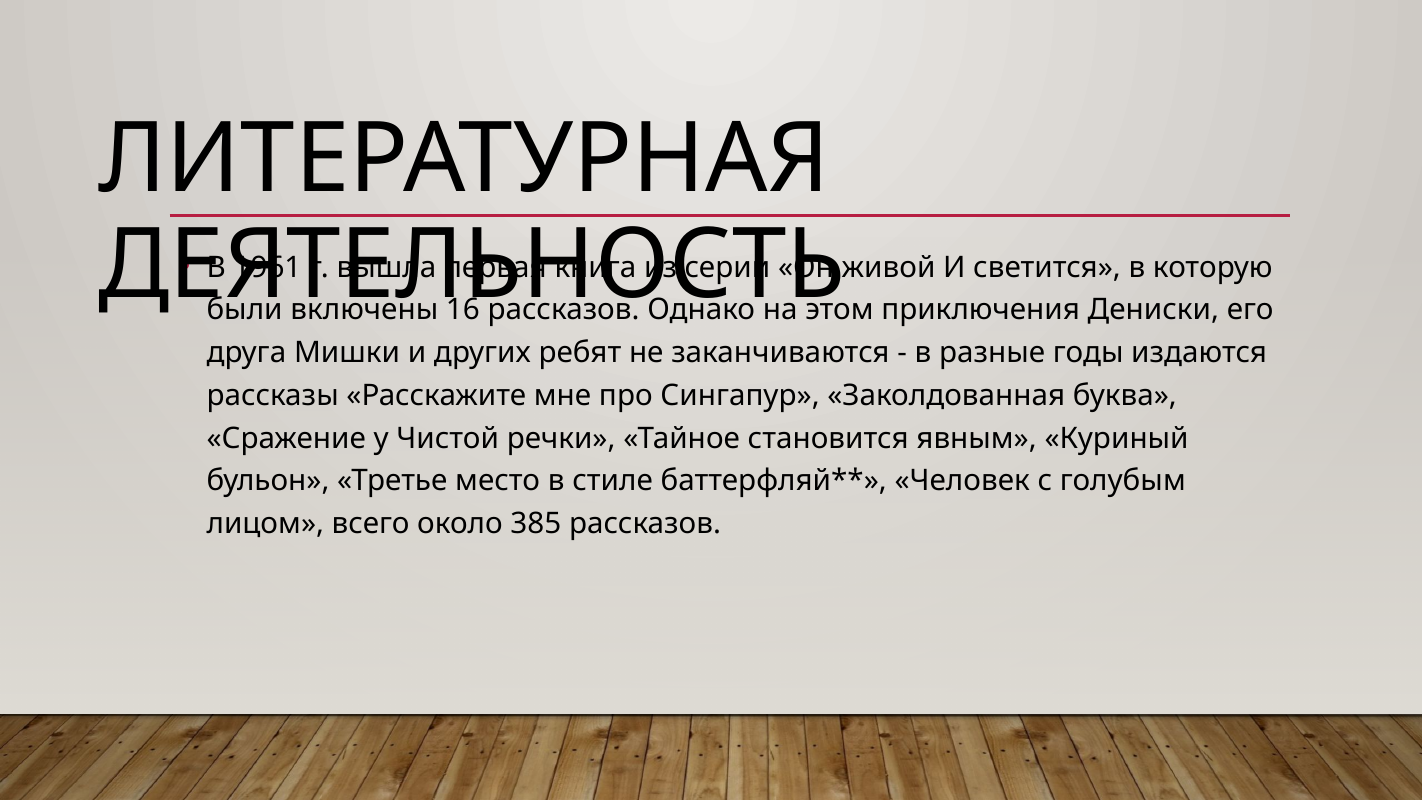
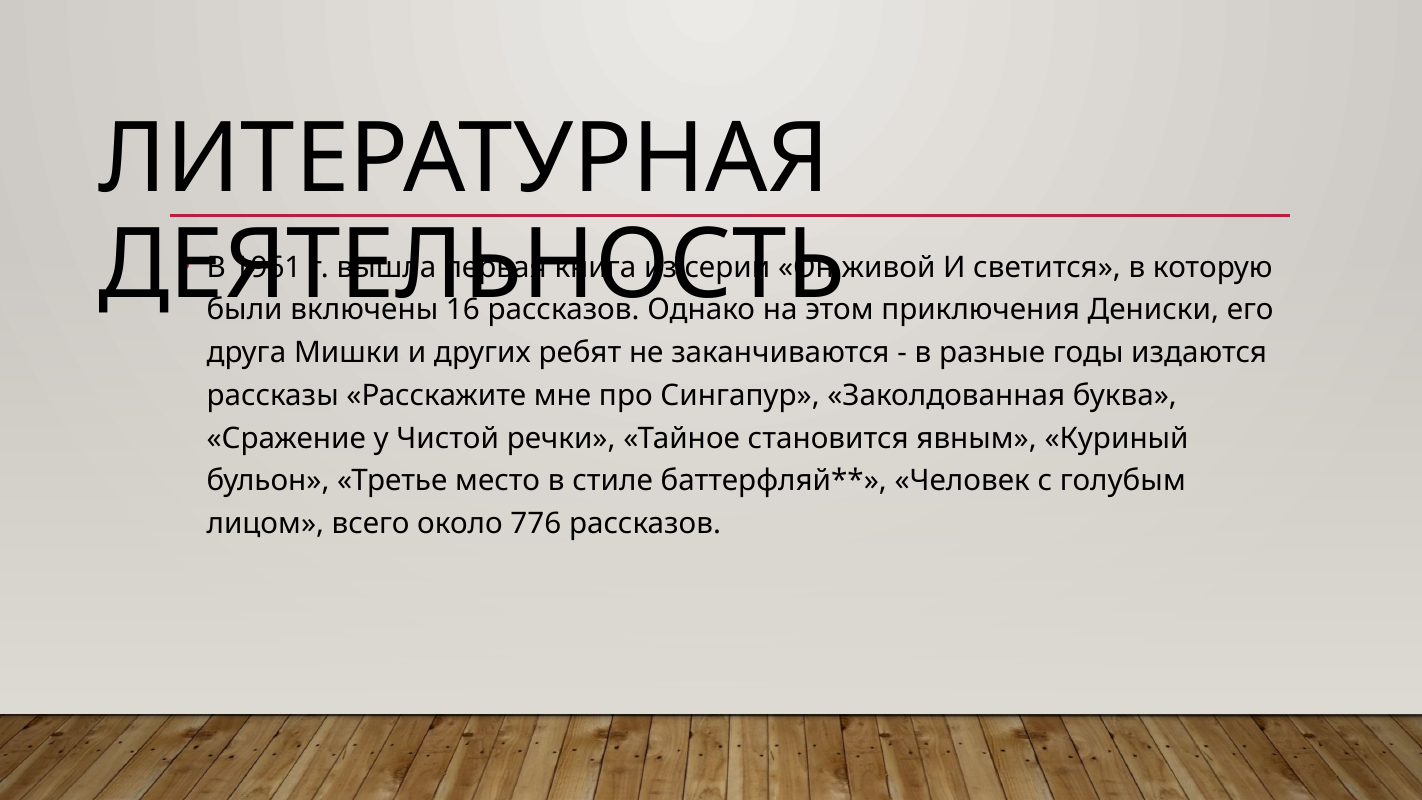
385: 385 -> 776 (536, 524)
